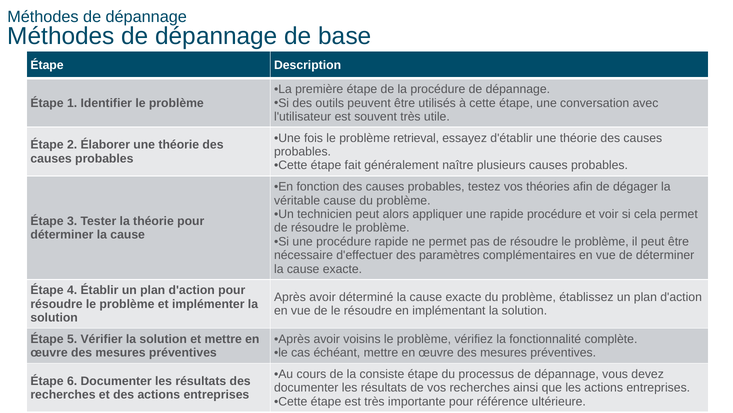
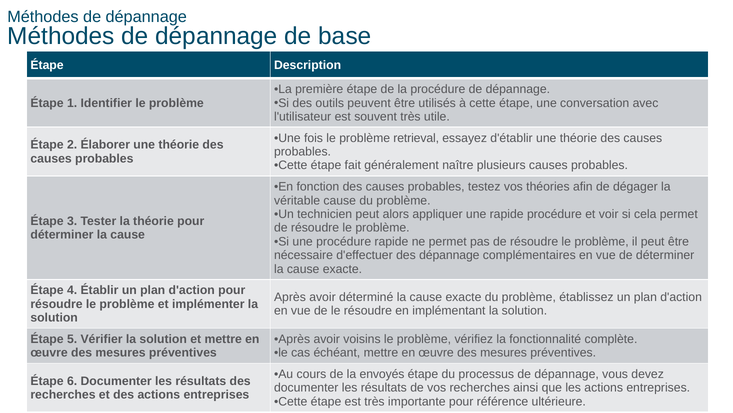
des paramètres: paramètres -> dépannage (449, 255)
consiste: consiste -> envoyés (382, 374)
